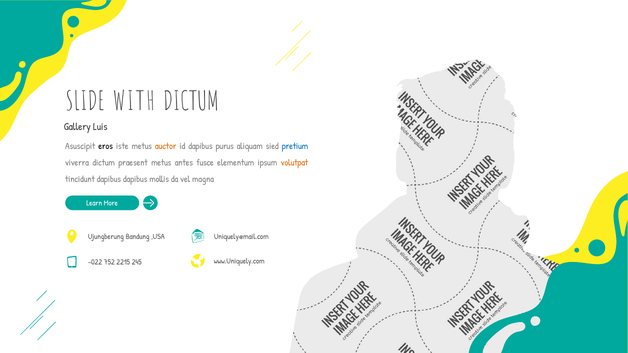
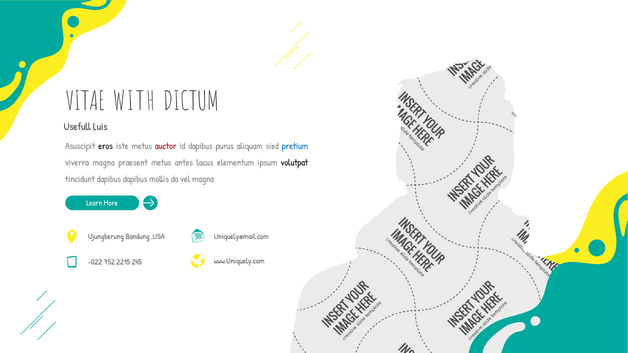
SLIDE: SLIDE -> VITAE (85, 102)
Gallery: Gallery -> Usefull (77, 127)
auctor colour: orange -> red (166, 146)
viverra dictum: dictum -> magna (104, 163)
fusce: fusce -> lacus (205, 163)
volutpat colour: orange -> black (294, 163)
